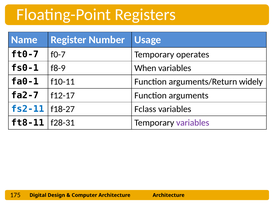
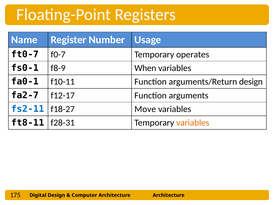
arguments/Return widely: widely -> design (251, 82)
Fclass: Fclass -> Move (145, 109)
variables colour: purple -> orange (193, 123)
